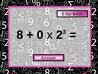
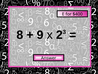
0: 0 -> 9 (40, 35)
